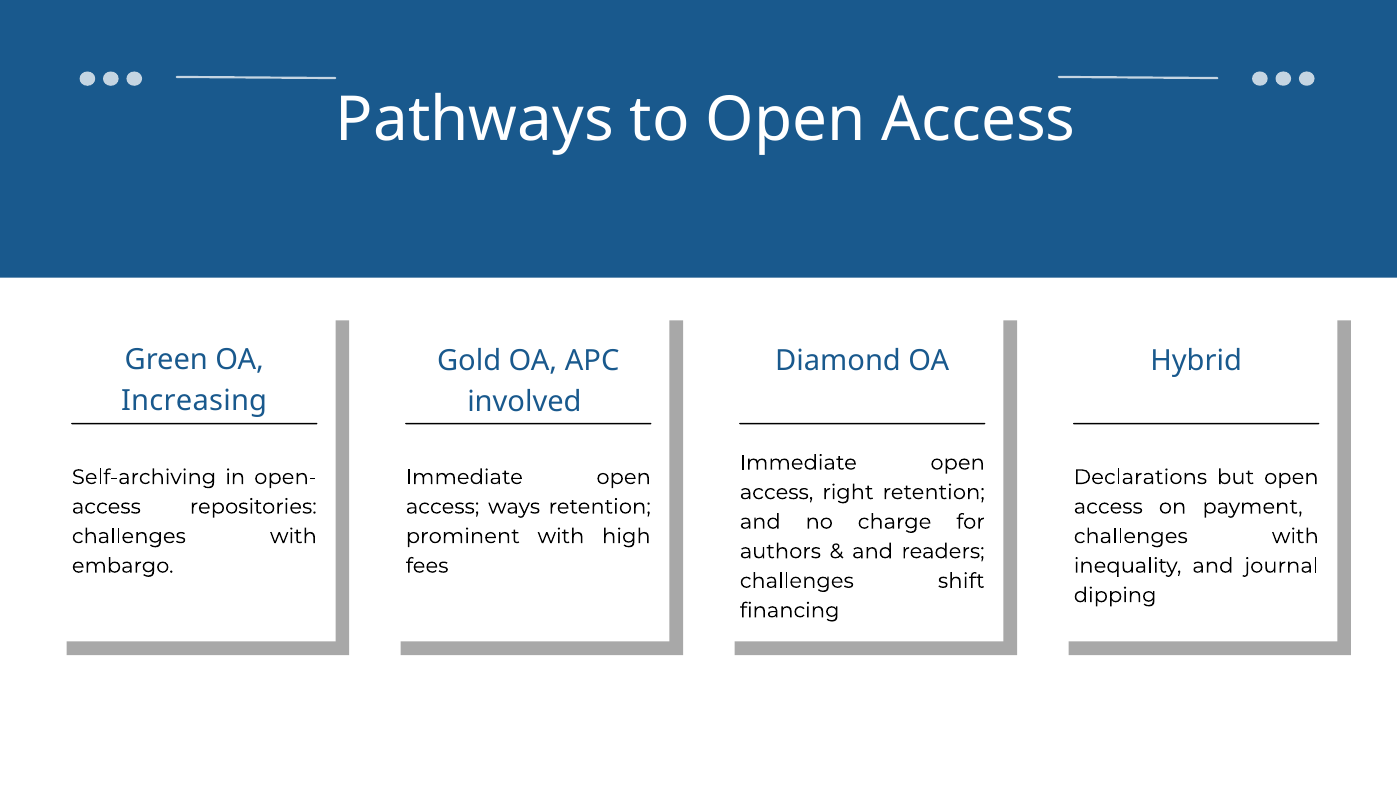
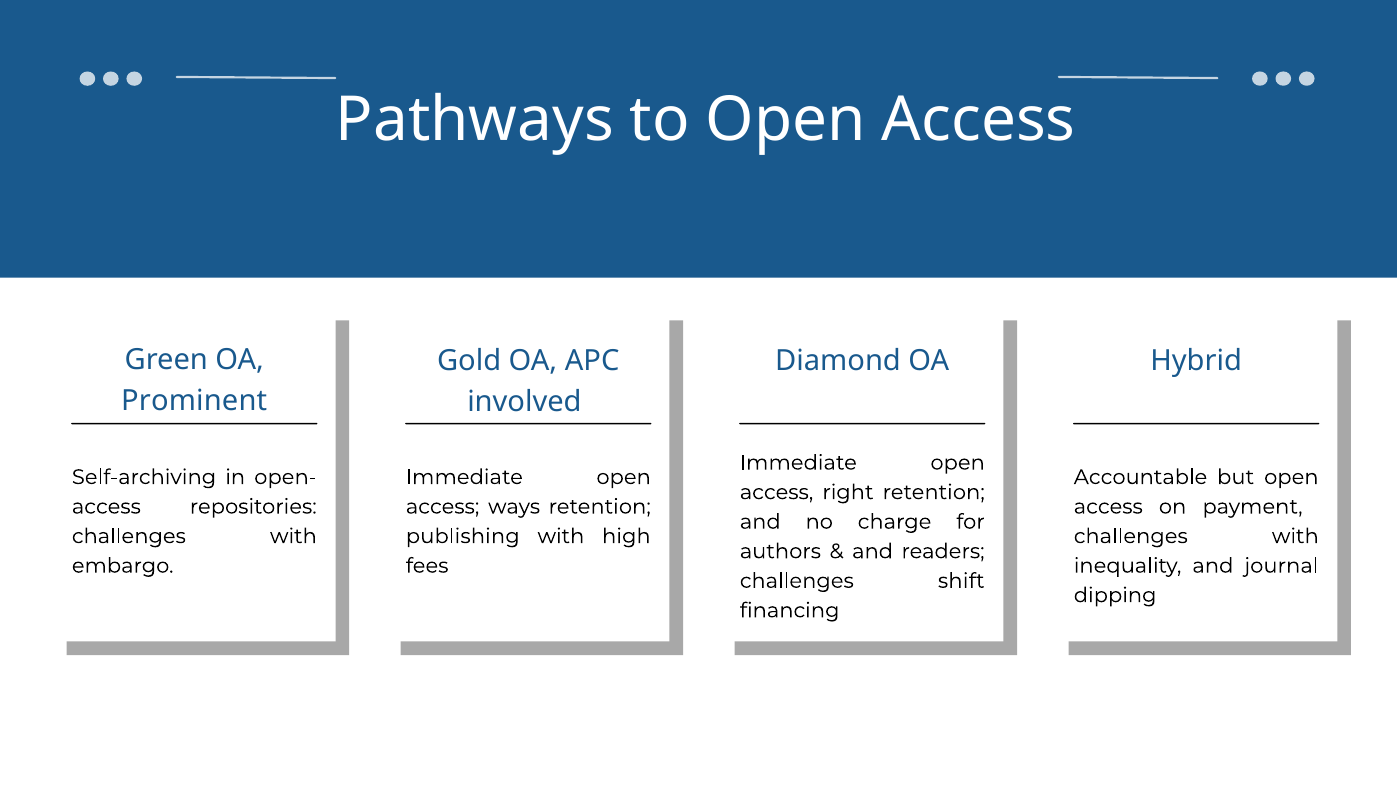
Increasing: Increasing -> Prominent (194, 401)
Declarations: Declarations -> Accountable (1141, 477)
prominent: prominent -> publishing (463, 536)
